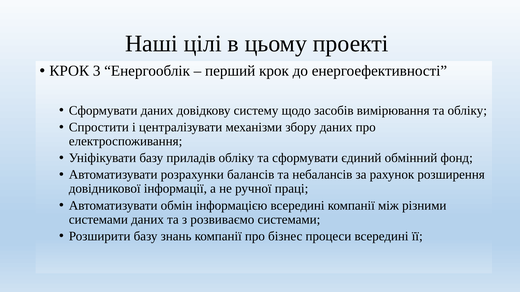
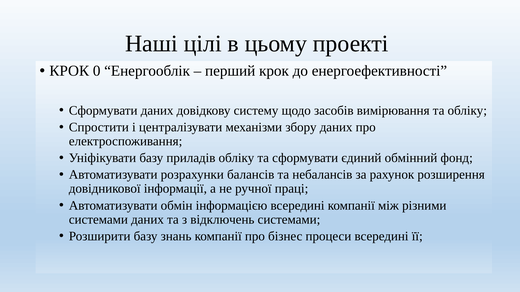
3: 3 -> 0 (97, 71)
розвиваємо: розвиваємо -> відключень (222, 220)
